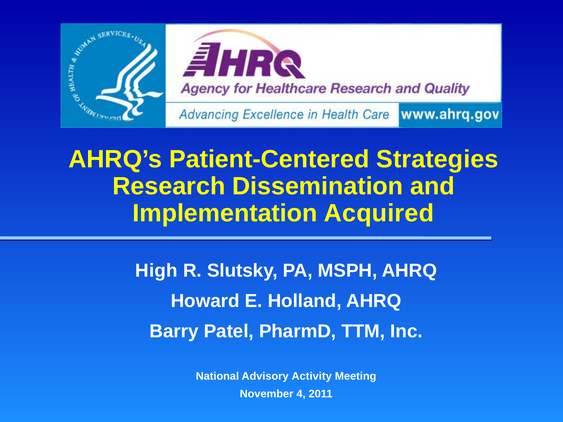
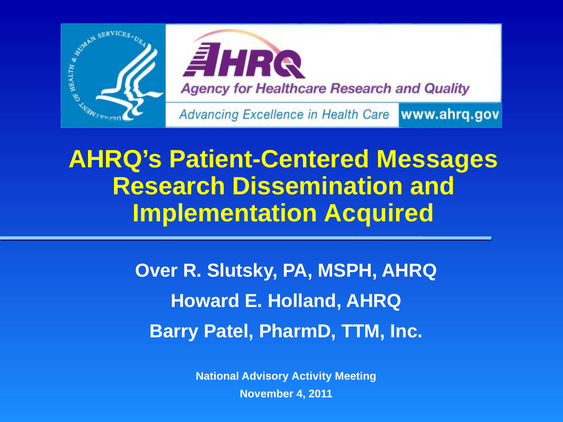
Strategies: Strategies -> Messages (437, 159)
High: High -> Over (157, 271)
